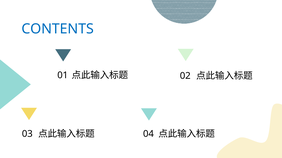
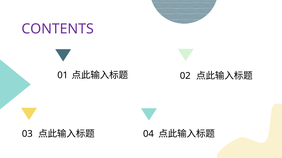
CONTENTS colour: blue -> purple (58, 29)
